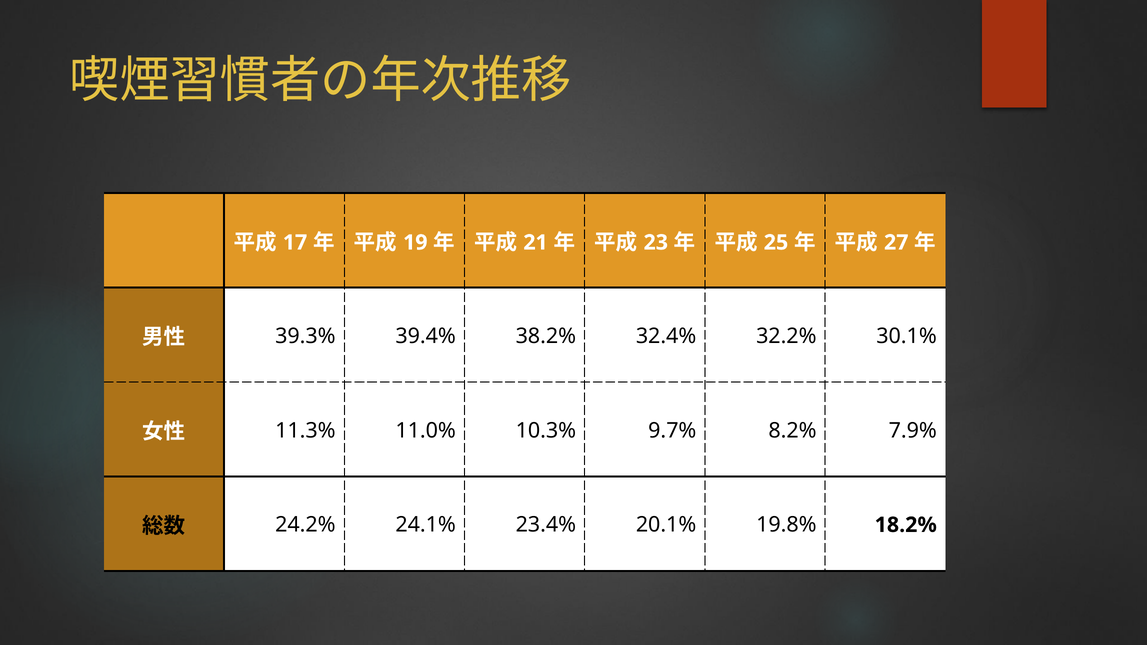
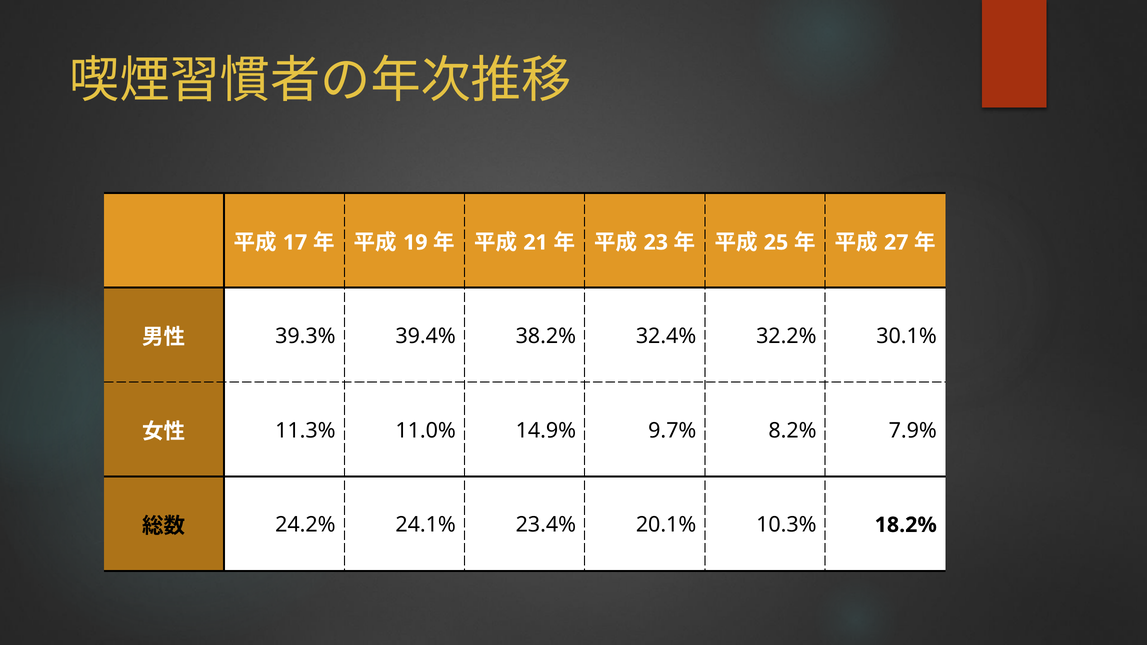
10.3%: 10.3% -> 14.9% (546, 431)
19.8%: 19.8% -> 10.3% (786, 525)
